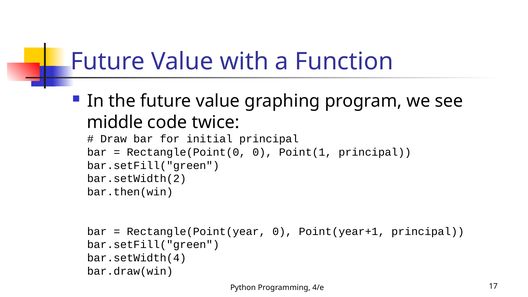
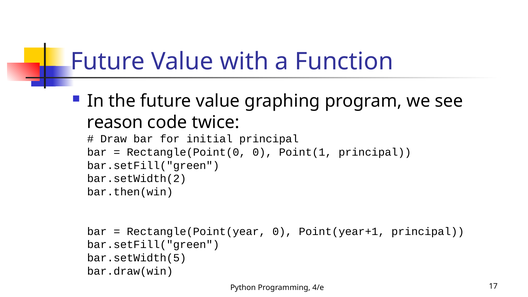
middle: middle -> reason (115, 122)
bar.setWidth(4: bar.setWidth(4 -> bar.setWidth(5 (137, 258)
